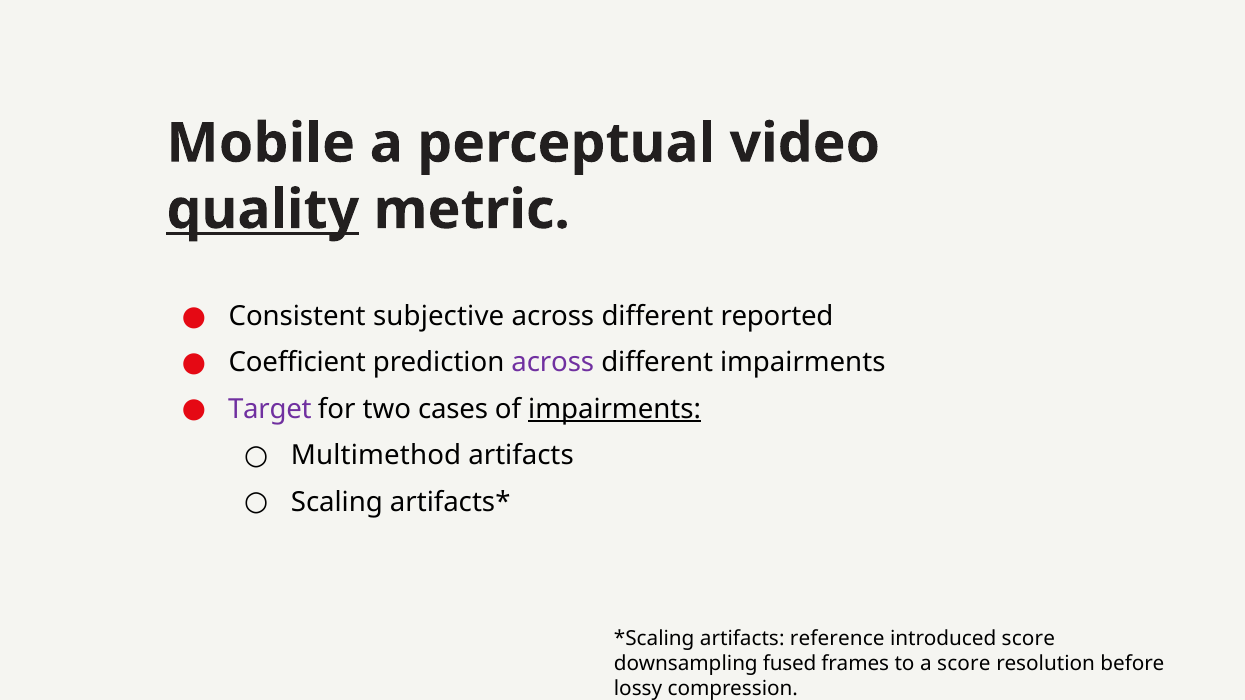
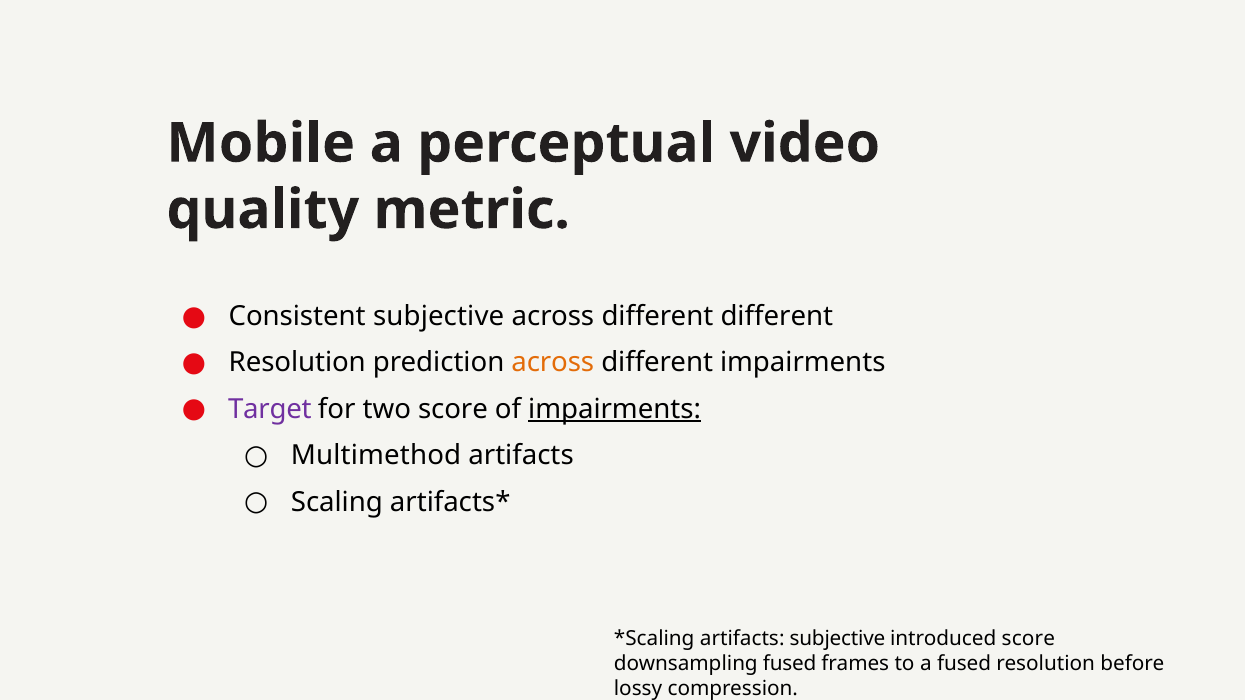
quality underline: present -> none (263, 210)
different reported: reported -> different (777, 317)
Coefficient: Coefficient -> Resolution (297, 363)
across colour: purple -> orange (553, 363)
two cases: cases -> score (453, 409)
artifacts reference: reference -> subjective (837, 639)
a score: score -> fused (964, 664)
